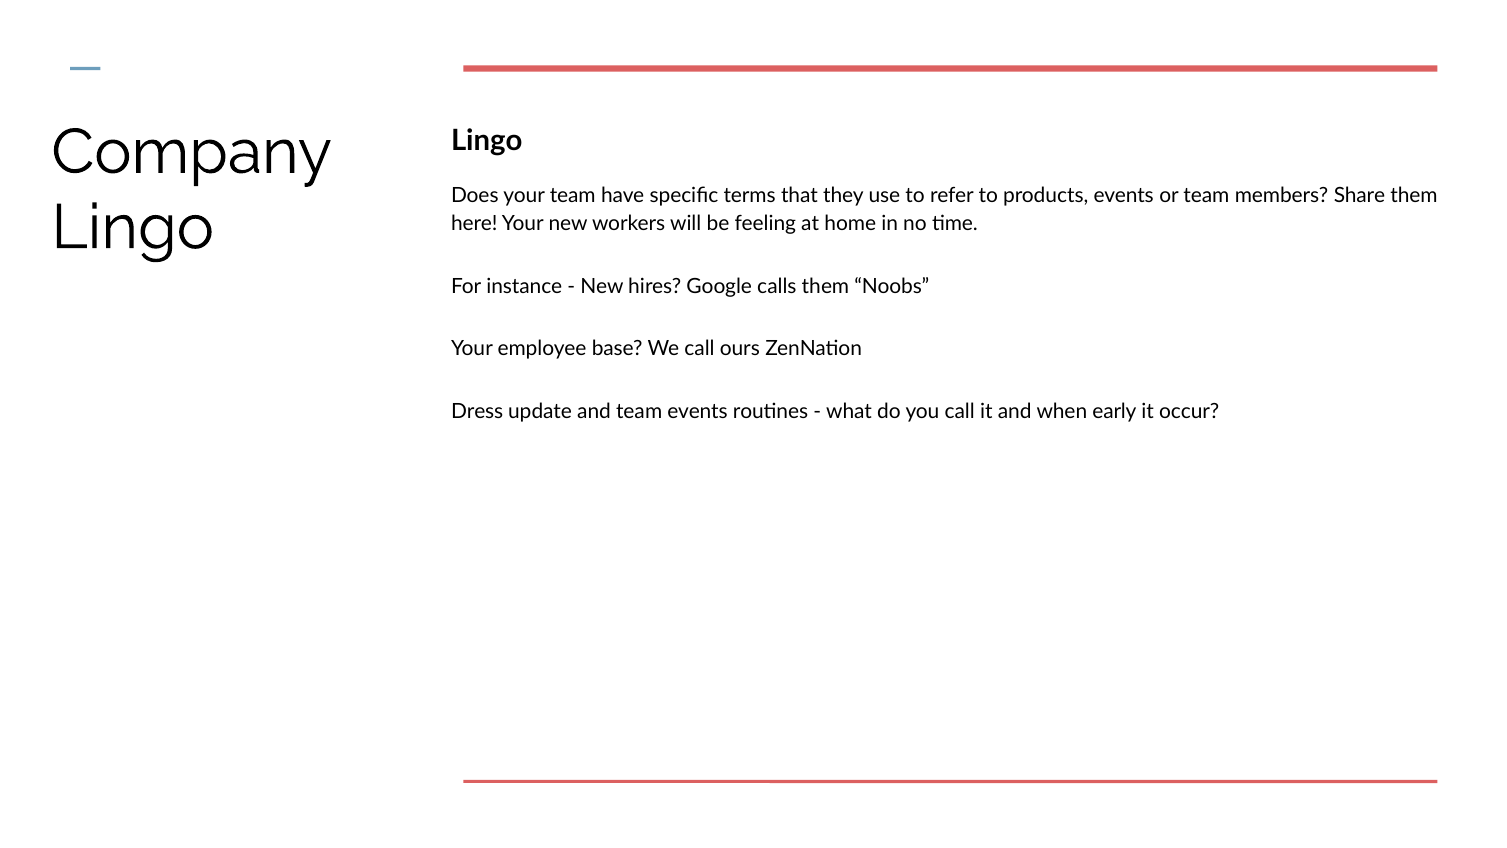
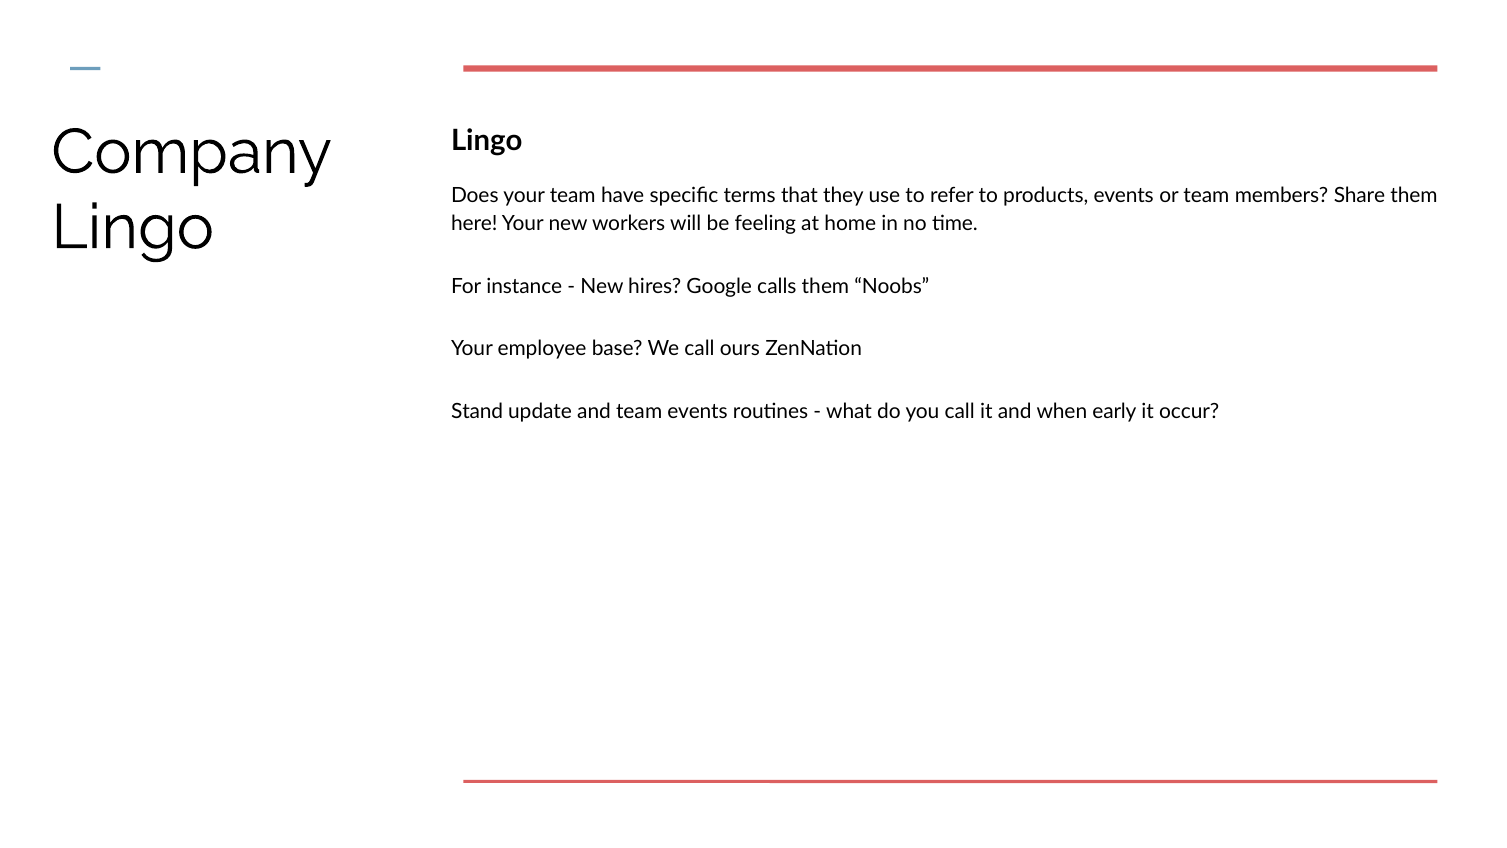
Dress: Dress -> Stand (477, 411)
